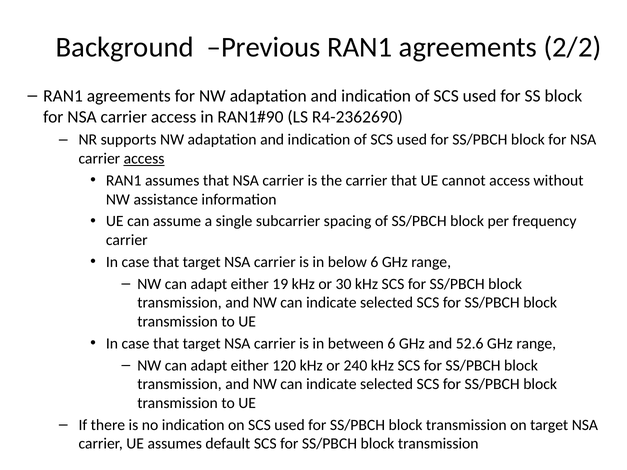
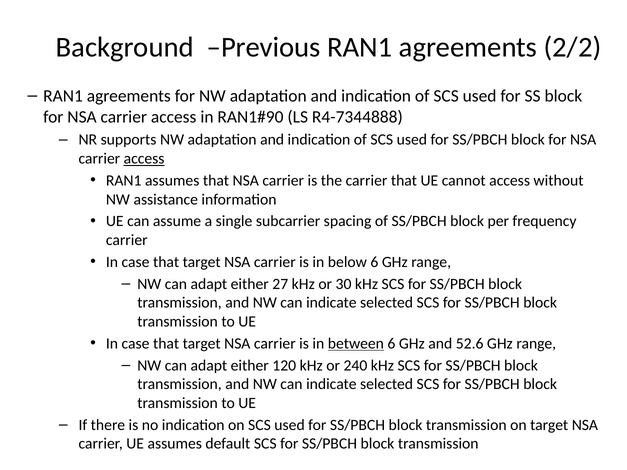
R4-2362690: R4-2362690 -> R4-7344888 (357, 117)
19: 19 -> 27 (280, 284)
between underline: none -> present (356, 344)
